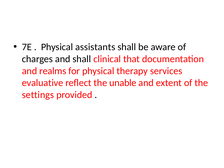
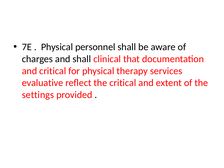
assistants: assistants -> personnel (95, 47)
and realms: realms -> critical (53, 71)
the unable: unable -> critical (123, 83)
